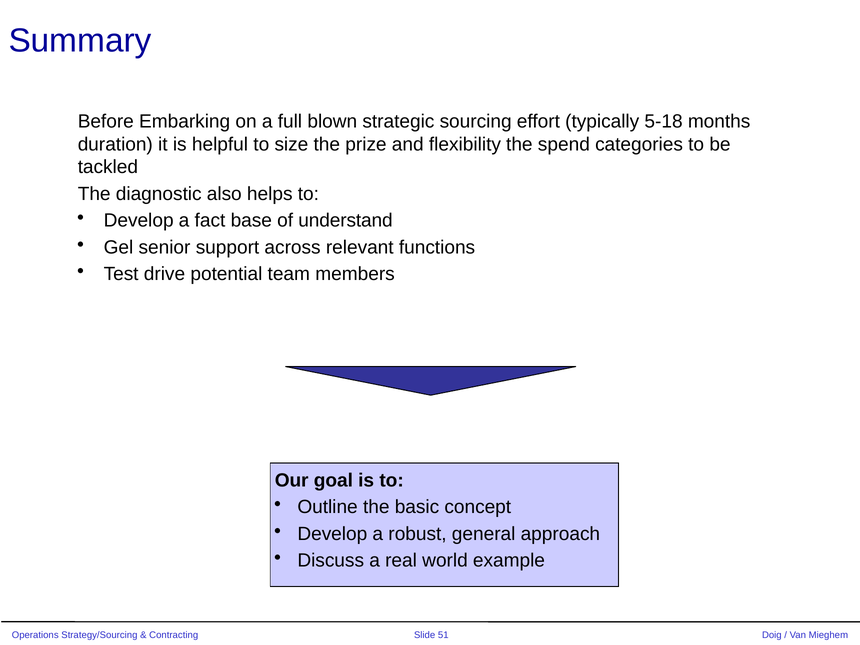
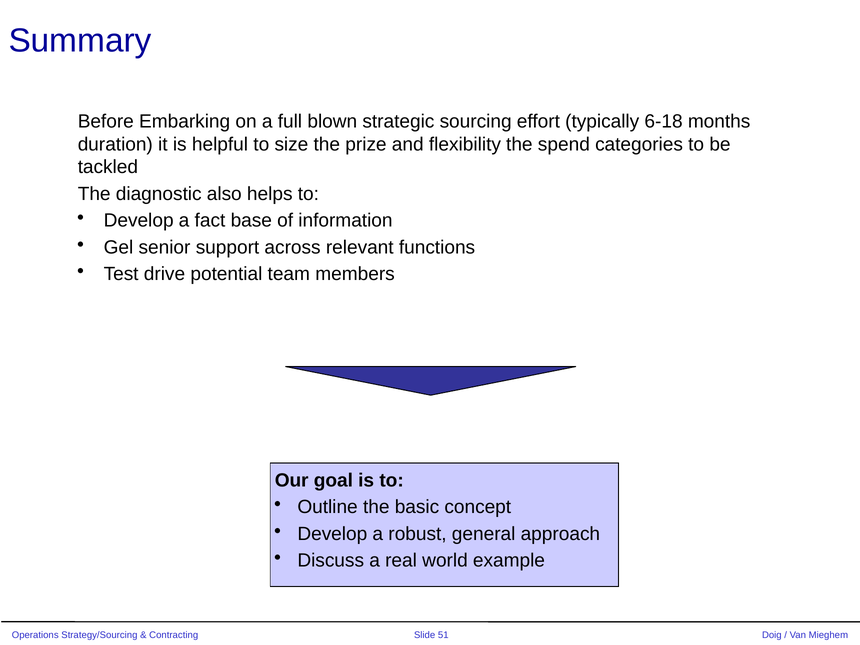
5-18: 5-18 -> 6-18 (664, 121)
understand: understand -> information (345, 221)
